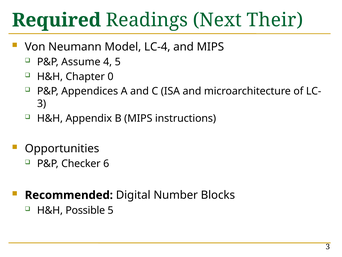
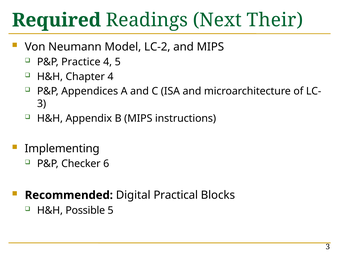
LC-4: LC-4 -> LC-2 (157, 47)
Assume: Assume -> Practice (81, 62)
Chapter 0: 0 -> 4 (111, 76)
Opportunities: Opportunities -> Implementing (62, 148)
Number: Number -> Practical (176, 195)
